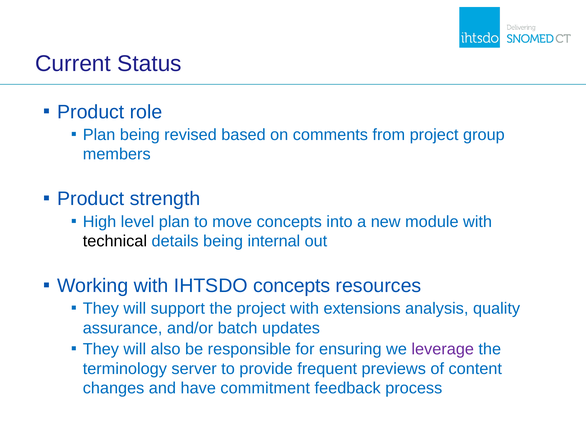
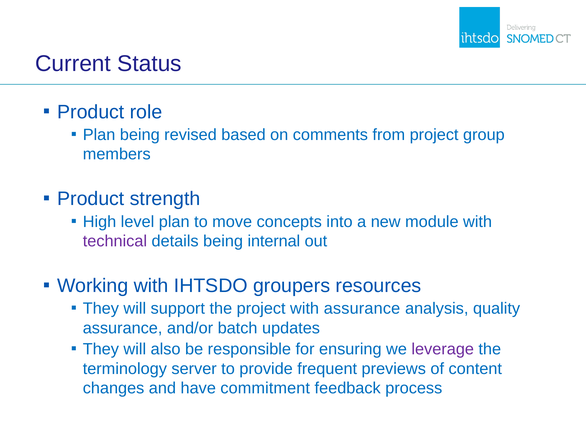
technical colour: black -> purple (115, 241)
IHTSDO concepts: concepts -> groupers (292, 286)
with extensions: extensions -> assurance (362, 309)
